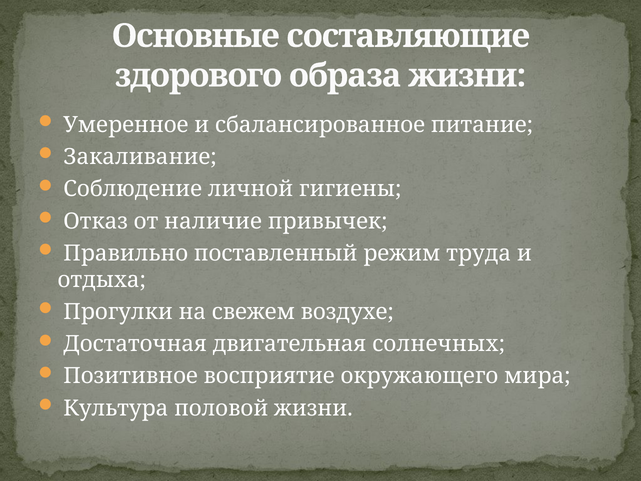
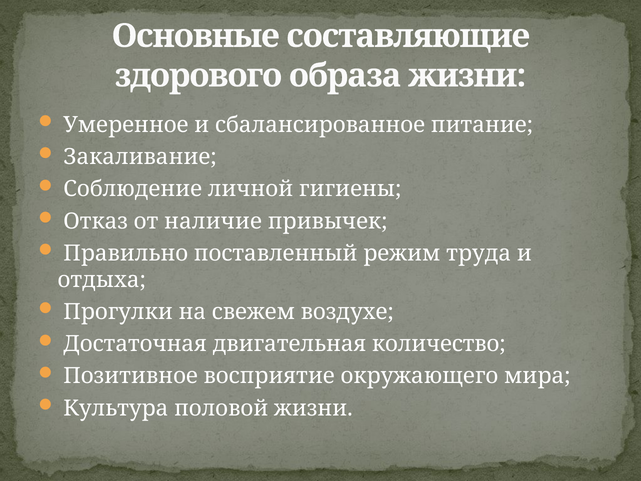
солнечных: солнечных -> количество (439, 344)
